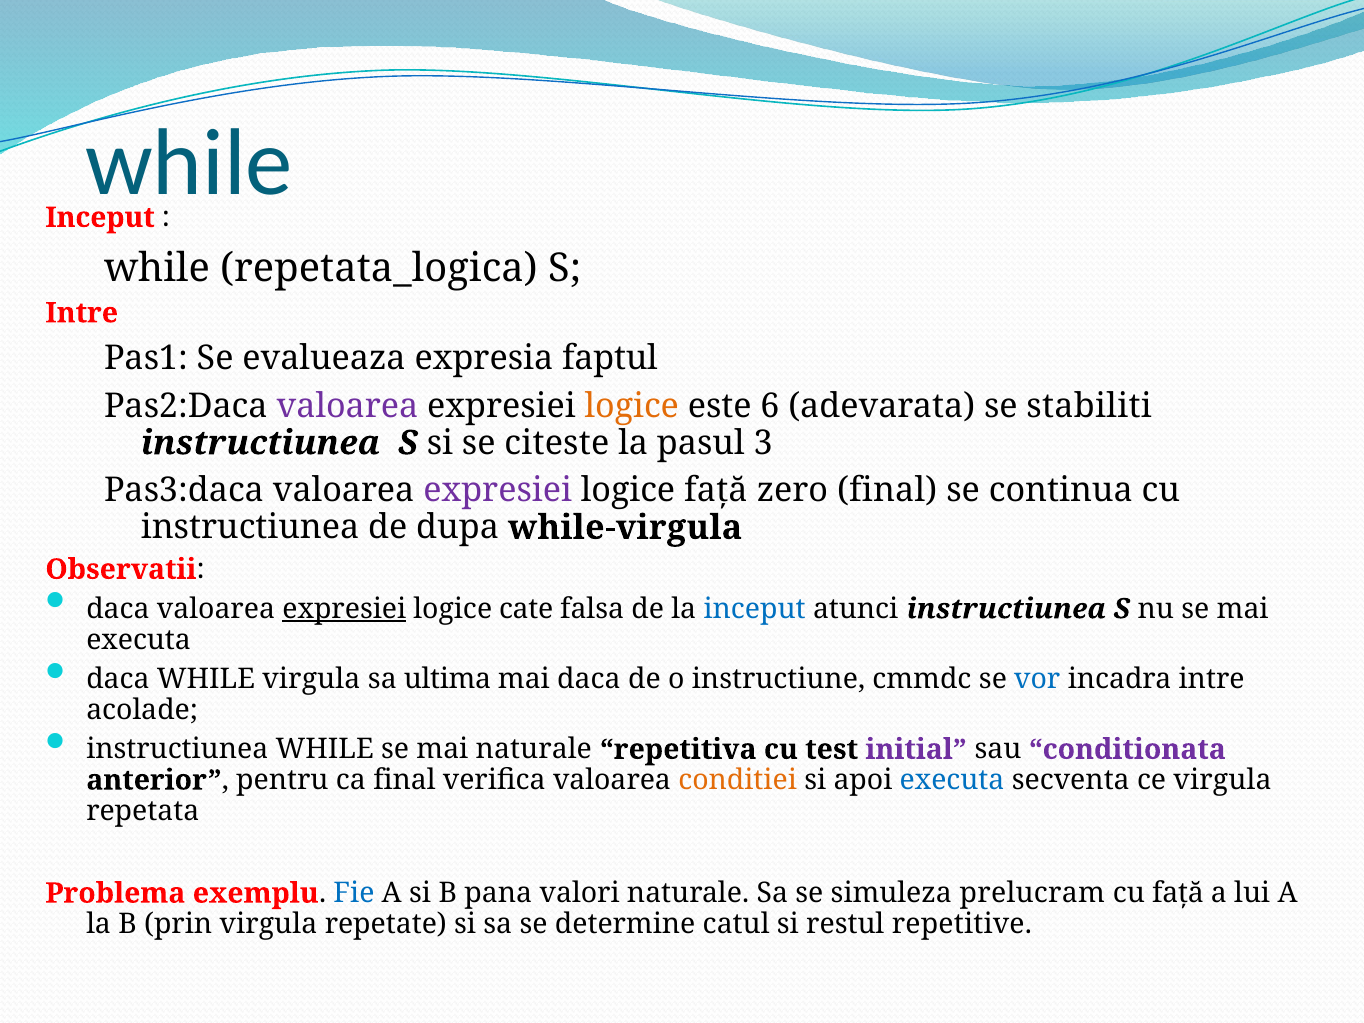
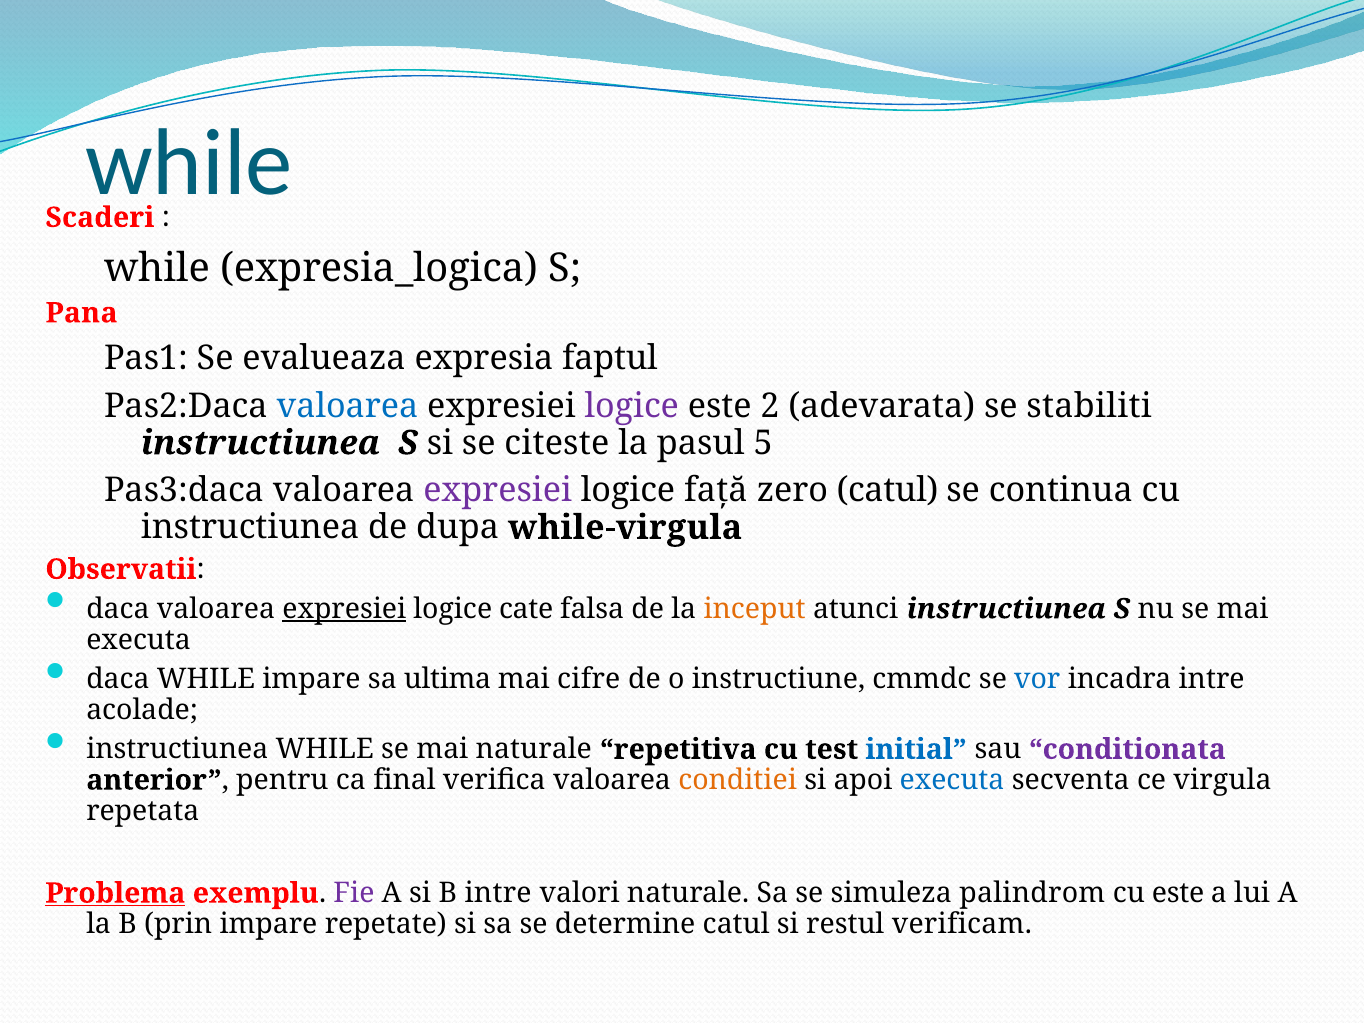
Inceput: Inceput -> Scaderi (100, 218)
repetata_logica: repetata_logica -> expresia_logica (379, 269)
Intre: Intre -> Pana (82, 313)
valoarea colour: purple -> blue (347, 406)
logice colour: orange -> purple (632, 406)
6: 6 -> 2 (770, 406)
3: 3 -> 5 (763, 443)
zero final: final -> catul (887, 491)
inceput colour: blue -> orange (755, 609)
WHILE virgula: virgula -> impare (311, 679)
mai daca: daca -> cifre (589, 679)
initial colour: purple -> blue (916, 749)
Problema underline: none -> present (115, 893)
Fie colour: blue -> purple (354, 893)
B pana: pana -> intre (498, 893)
prelucram: prelucram -> palindrom (1032, 893)
cu față: față -> este (1178, 893)
prin virgula: virgula -> impare (268, 924)
repetitive: repetitive -> verificam (962, 924)
